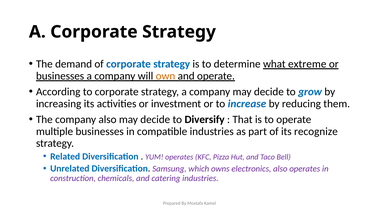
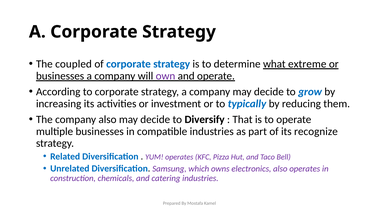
demand: demand -> coupled (74, 64)
own colour: orange -> purple (165, 76)
increase: increase -> typically (247, 104)
